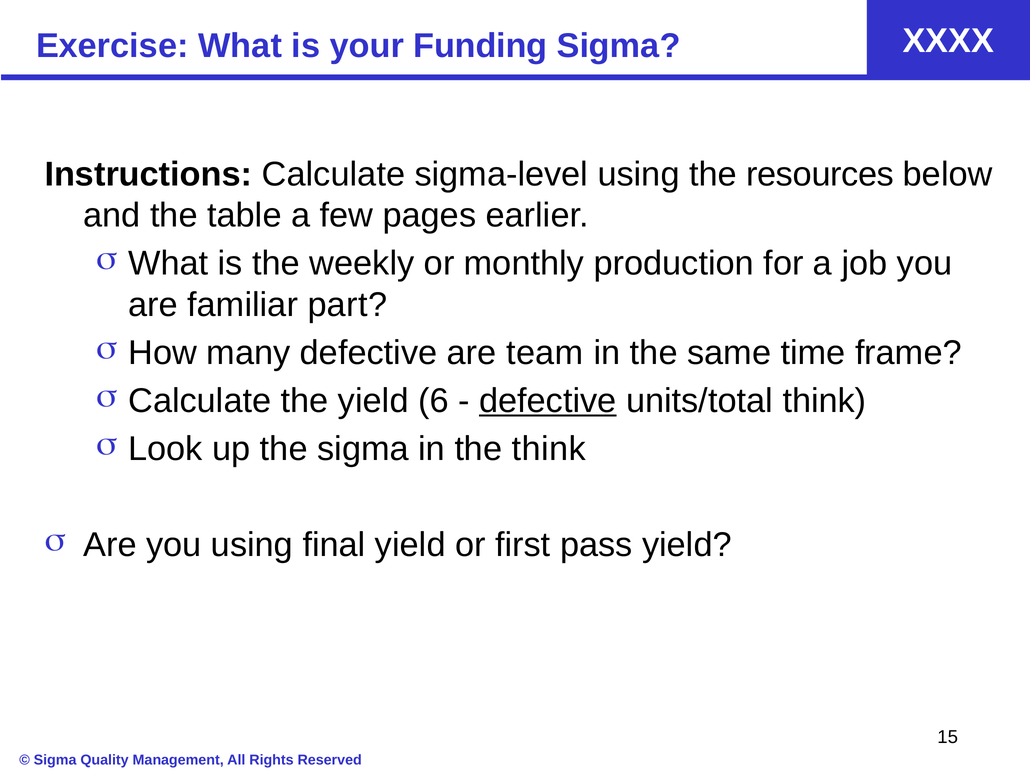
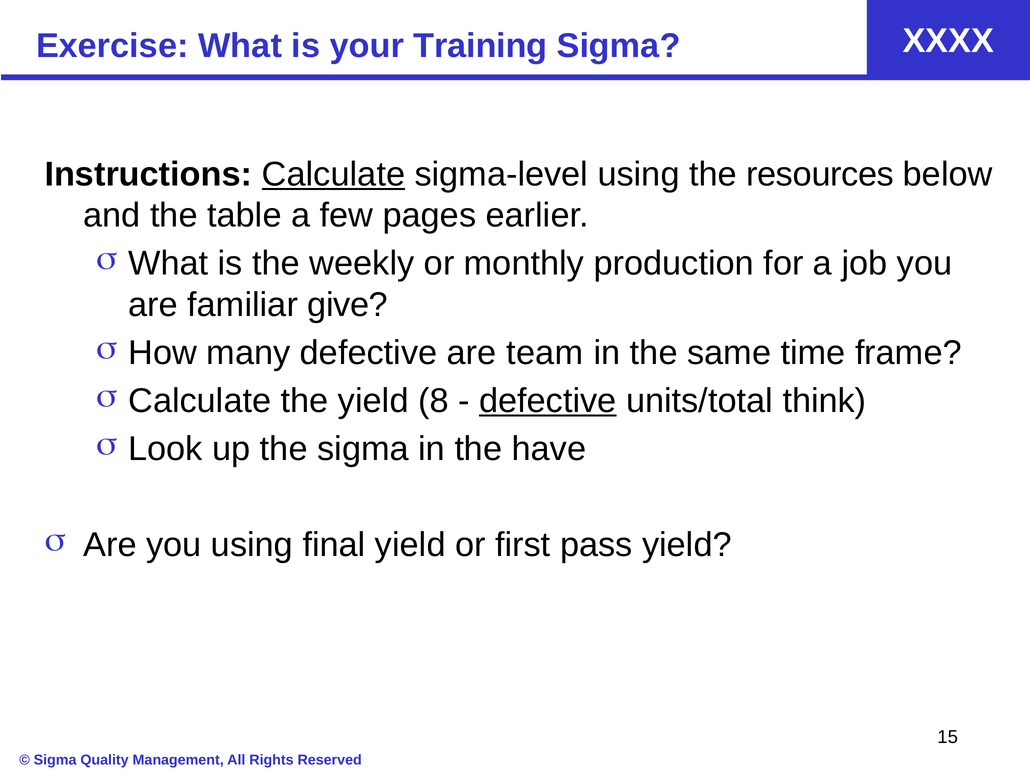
Funding: Funding -> Training (480, 46)
Calculate underline: none -> present (334, 174)
part: part -> give (348, 305)
6: 6 -> 8 (433, 401)
the think: think -> have (549, 449)
